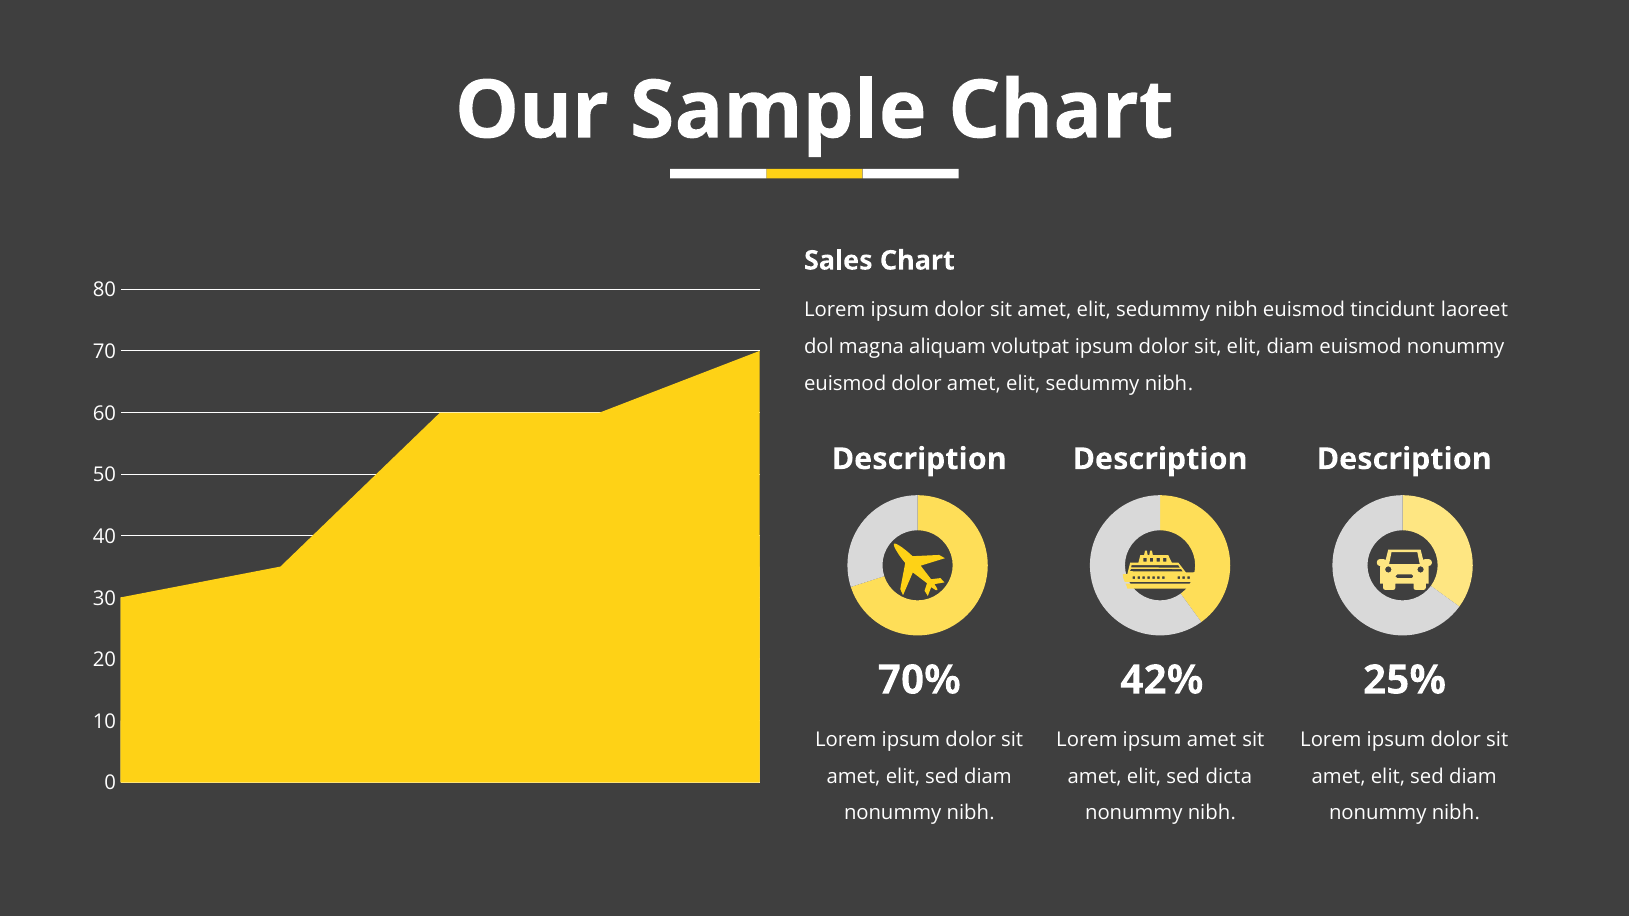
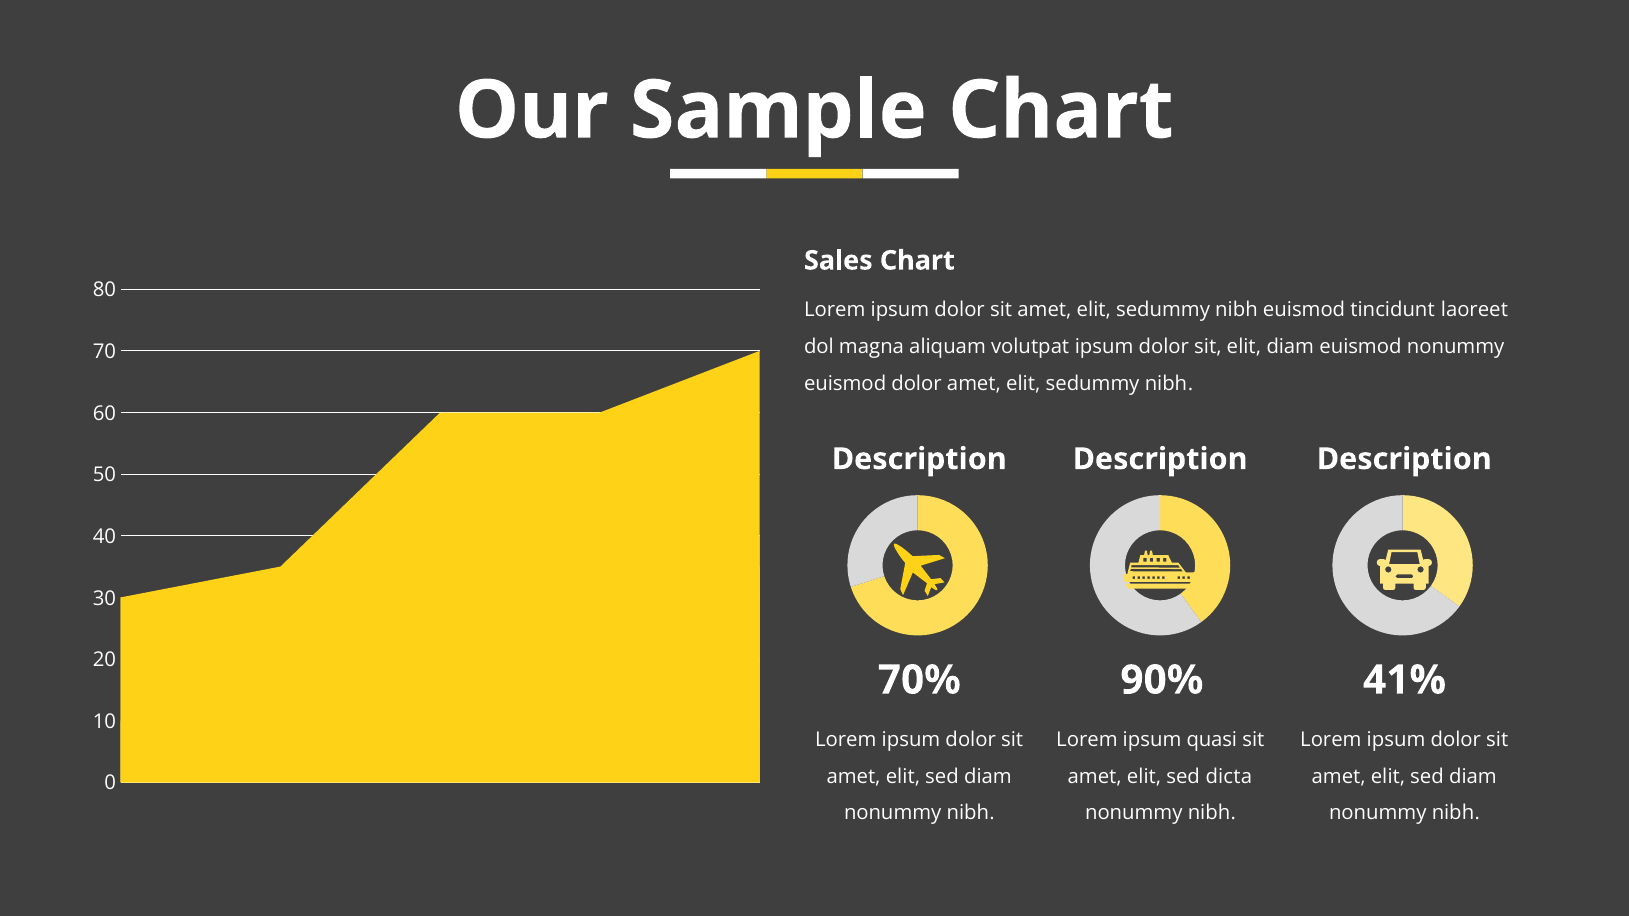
25%: 25% -> 41% (1405, 680)
42%: 42% -> 90% (1162, 680)
ipsum amet: amet -> quasi (1212, 740)
